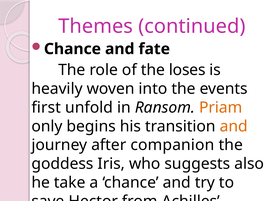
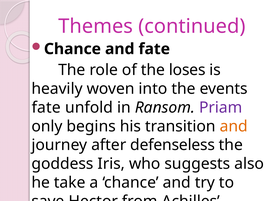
first: first -> fate (46, 107)
Priam colour: orange -> purple (221, 107)
companion: companion -> defenseless (173, 145)
